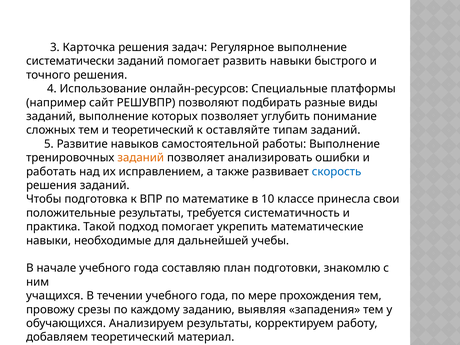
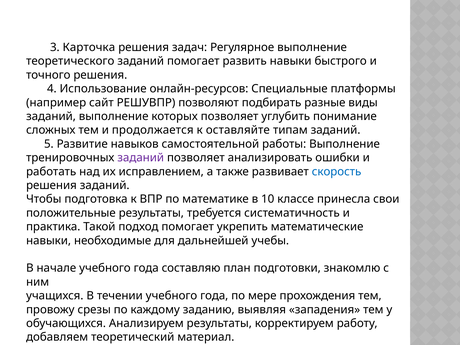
систематически: систематически -> теоретического (70, 61)
и теоретический: теоретический -> продолжается (153, 130)
заданий colour: orange -> purple (141, 158)
